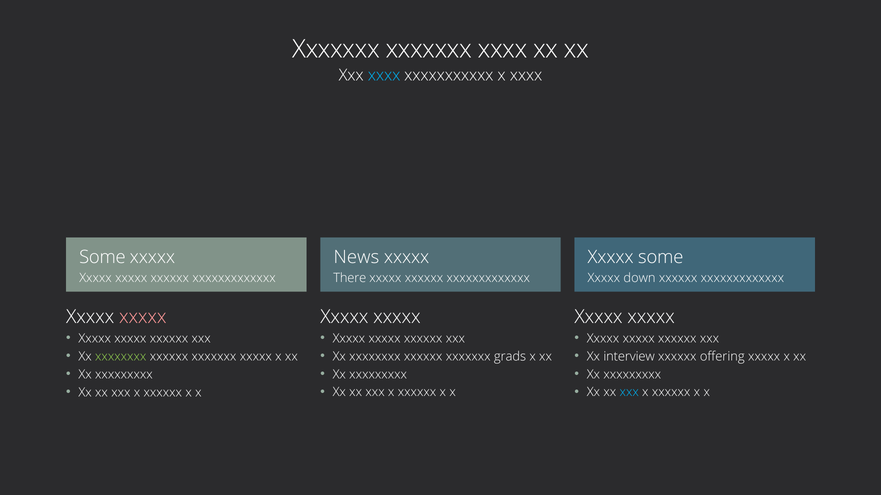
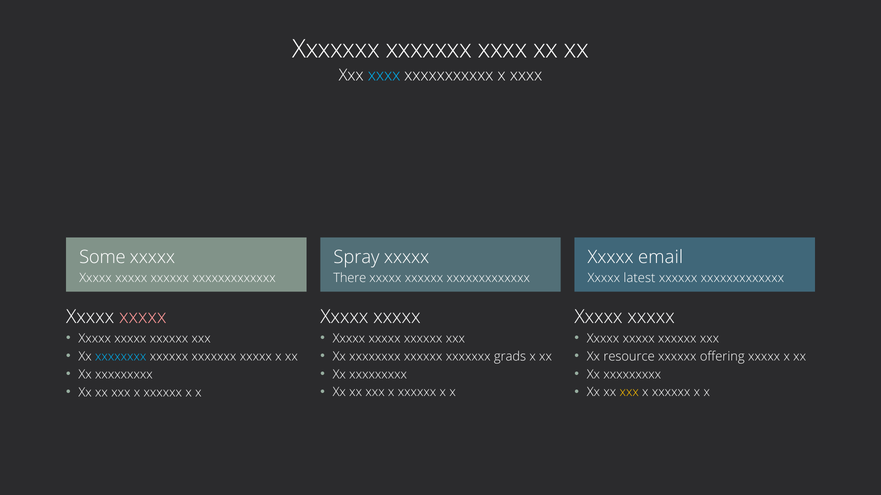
News: News -> Spray (356, 258)
Xxxxx some: some -> email (661, 258)
down: down -> latest (639, 279)
interview: interview -> resource (629, 357)
xxxxxxxx colour: light green -> light blue (121, 357)
xxx colour: light blue -> yellow (629, 393)
